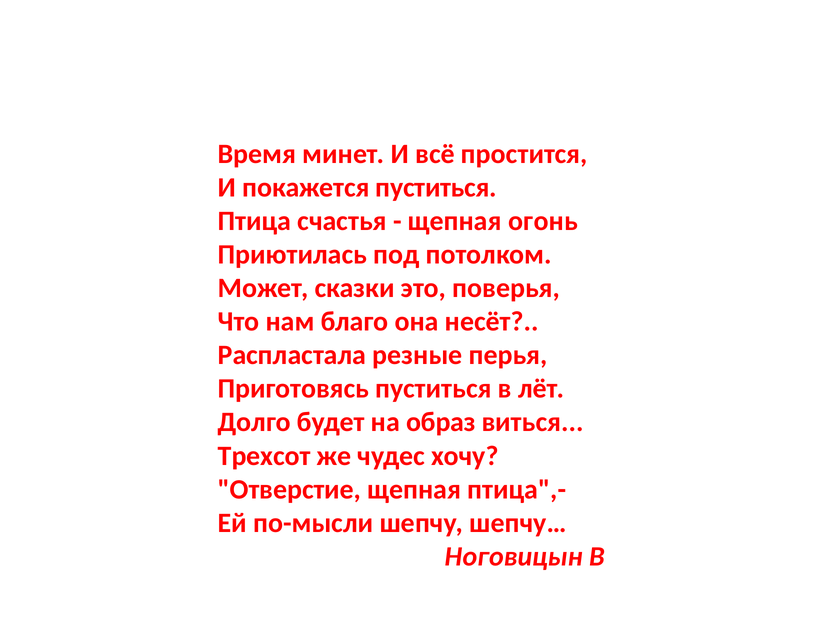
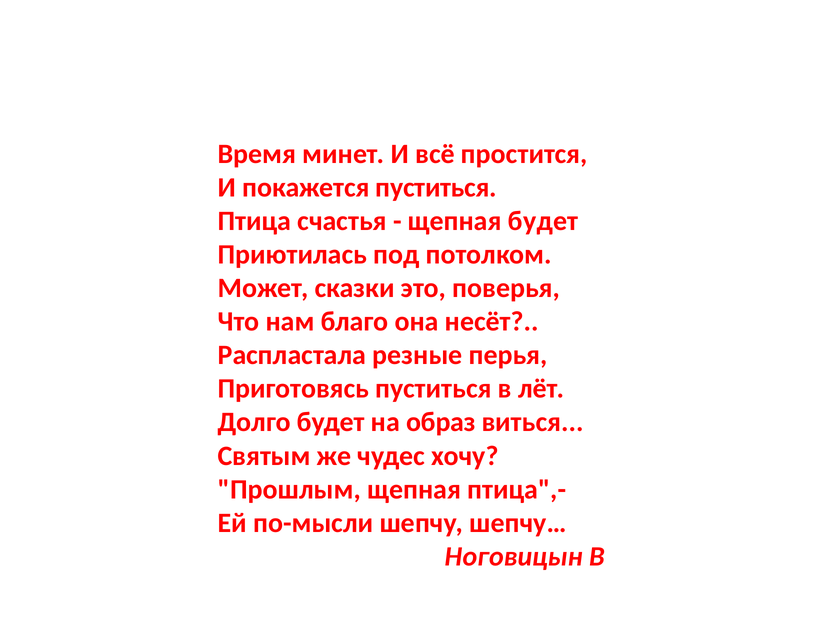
щепная огонь: огонь -> будет (543, 221)
Трехсот: Трехсот -> Святым (264, 455)
Отверстие: Отверстие -> Прошлым (289, 489)
